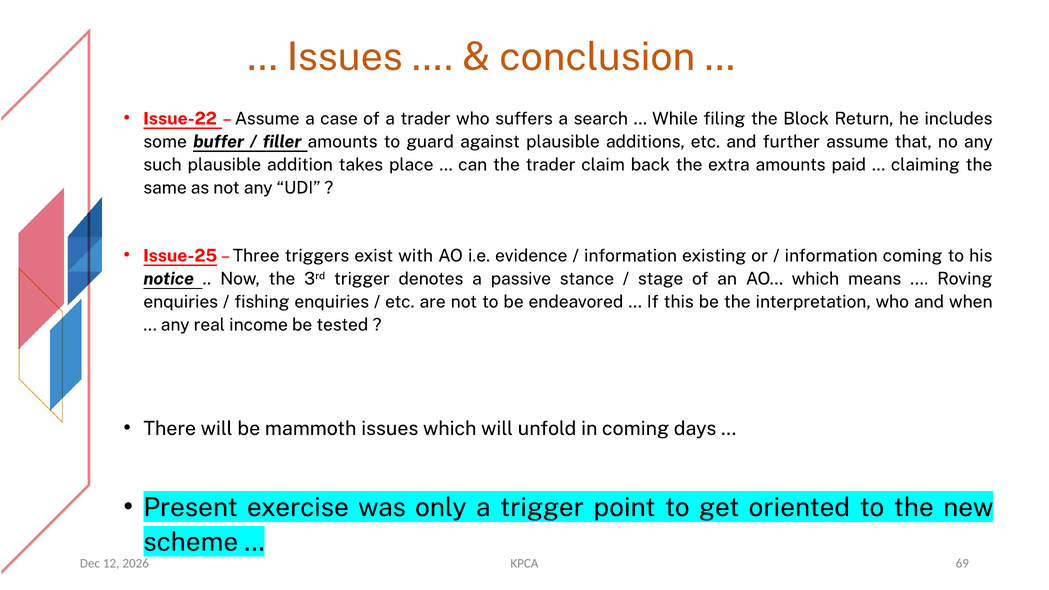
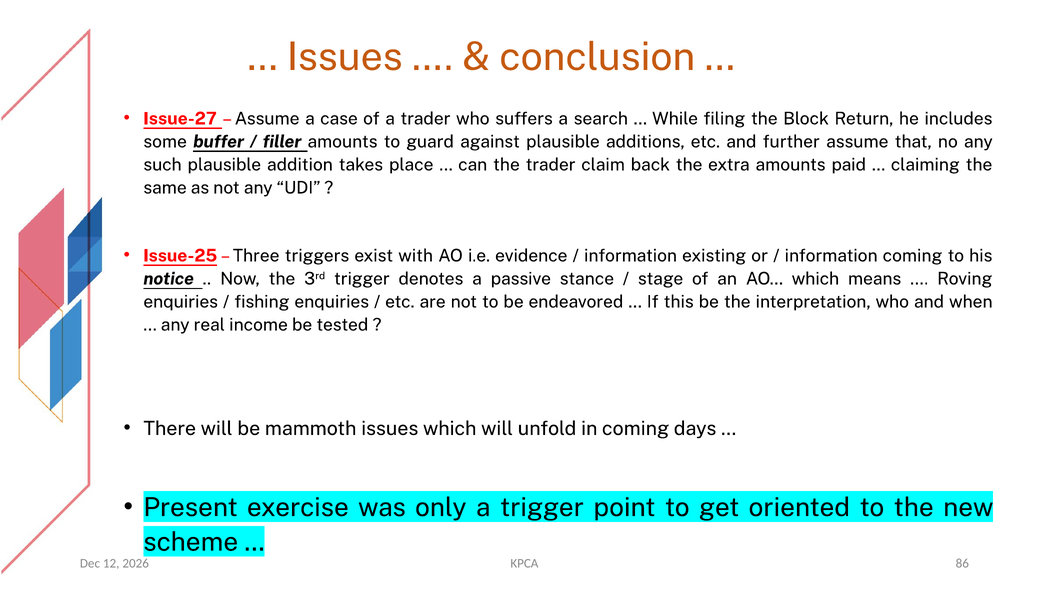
Issue-22: Issue-22 -> Issue-27 (180, 119)
69: 69 -> 86 (962, 563)
